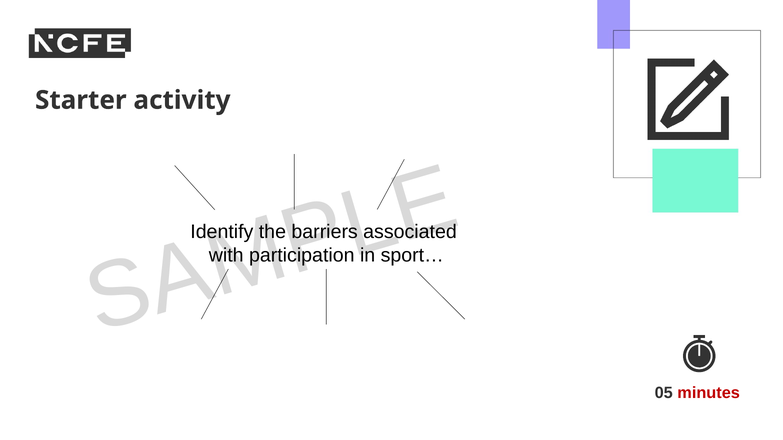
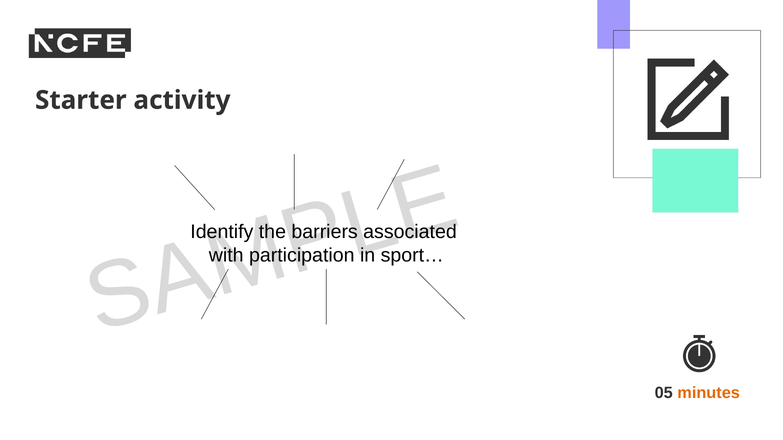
minutes colour: red -> orange (709, 393)
